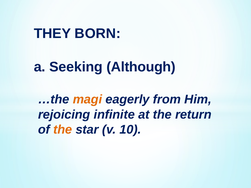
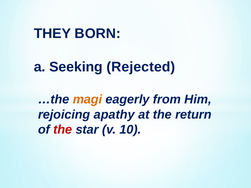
Although: Although -> Rejected (141, 67)
infinite: infinite -> apathy (114, 115)
the colour: orange -> red (63, 130)
